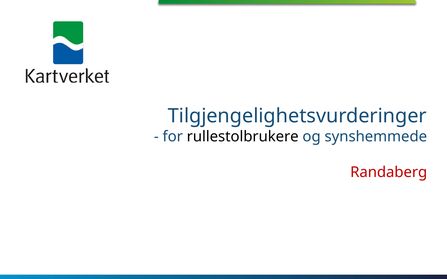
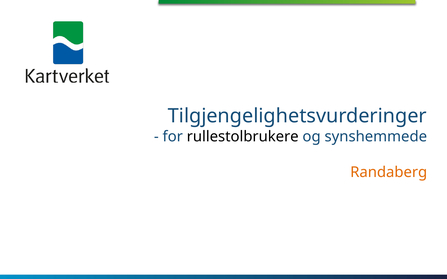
Randaberg colour: red -> orange (389, 172)
